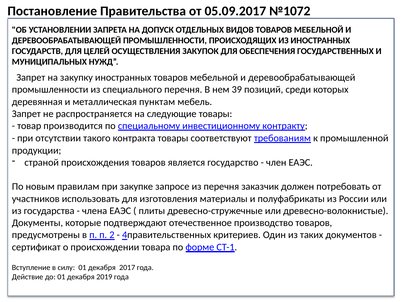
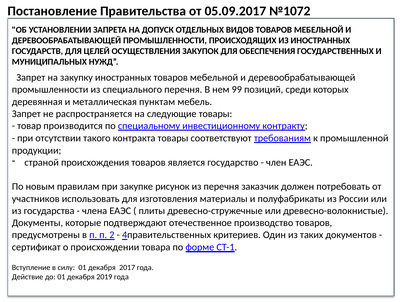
39: 39 -> 99 (237, 90)
запросе: запросе -> рисунок (172, 187)
